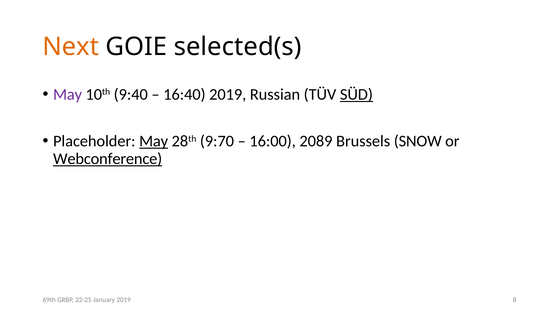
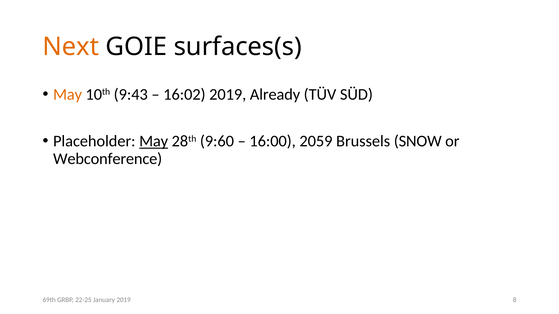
selected(s: selected(s -> surfaces(s (238, 47)
May colour: purple -> orange (68, 95)
9:40: 9:40 -> 9:43 (131, 95)
16:40: 16:40 -> 16:02 (184, 95)
Russian: Russian -> Already (275, 95)
SÜD underline: present -> none (356, 95)
9:70: 9:70 -> 9:60 (217, 141)
2089: 2089 -> 2059 (316, 141)
Webconference underline: present -> none (108, 159)
